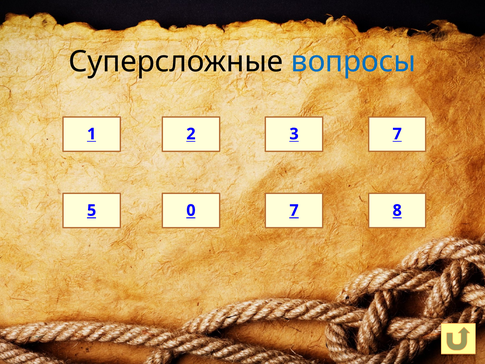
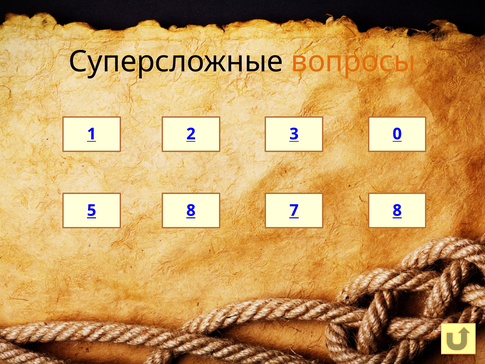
вопросы colour: blue -> orange (353, 62)
2 7: 7 -> 0 (397, 134)
5 0: 0 -> 8 (191, 210)
